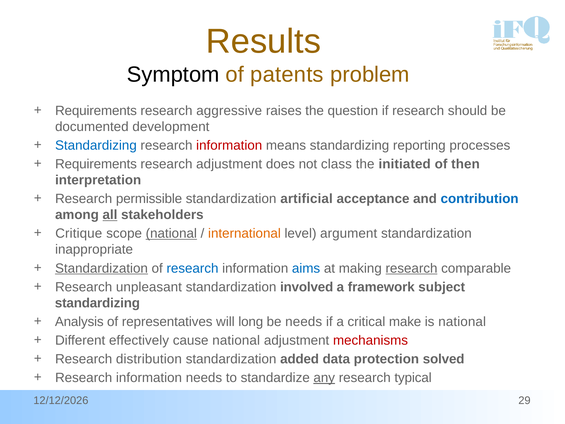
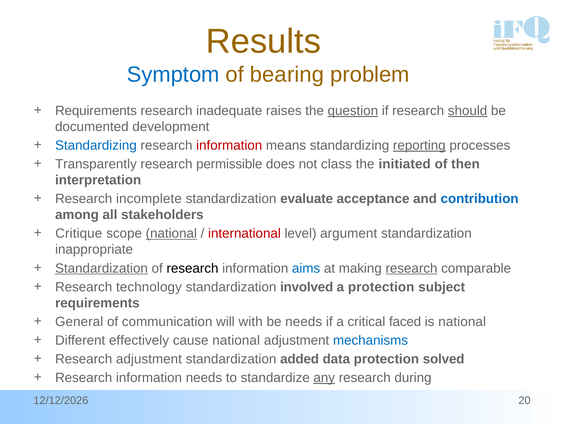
Symptom colour: black -> blue (173, 75)
patents: patents -> bearing (287, 75)
aggressive: aggressive -> inadequate (229, 111)
question underline: none -> present (353, 111)
should underline: none -> present (468, 111)
reporting underline: none -> present (419, 145)
Requirements: Requirements -> Transparently (96, 164)
research adjustment: adjustment -> permissible (229, 164)
permissible: permissible -> incomplete (149, 199)
artificial: artificial -> evaluate (307, 199)
all underline: present -> none (110, 215)
international colour: orange -> red (244, 233)
research colour: blue -> black (192, 268)
unpleasant: unpleasant -> technology (149, 287)
a framework: framework -> protection (381, 287)
standardizing: standardizing -> requirements (97, 303)
Analysis: Analysis -> General (79, 322)
representatives: representatives -> communication (167, 322)
long: long -> with (251, 322)
make: make -> faced (405, 322)
mechanisms colour: red -> blue (370, 340)
Research distribution: distribution -> adjustment (149, 359)
typical: typical -> during (413, 378)
29: 29 -> 20 (524, 400)
